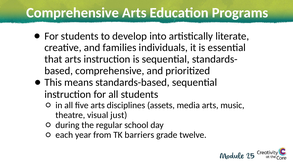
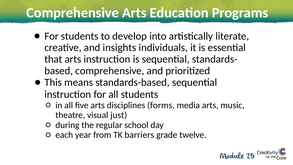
families: families -> insights (120, 48)
assets: assets -> forms (161, 105)
